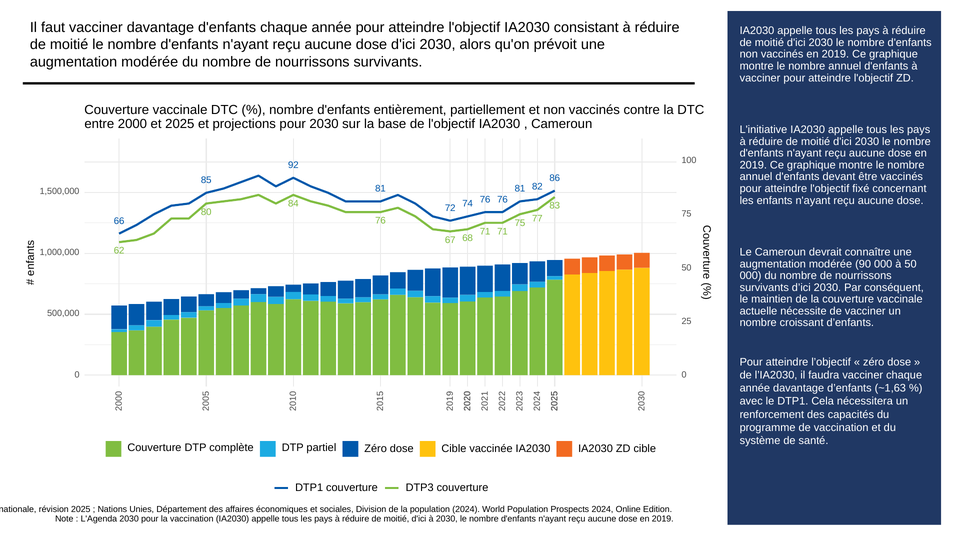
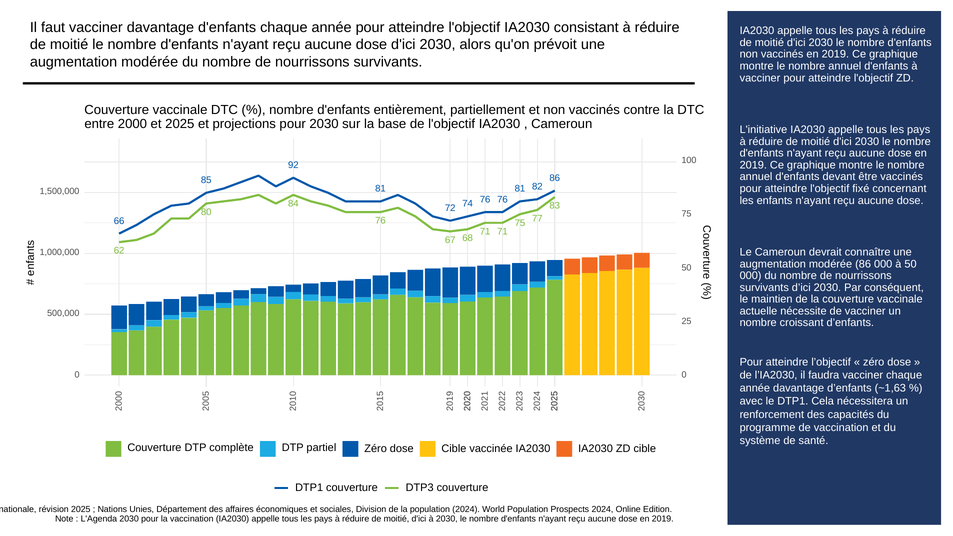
modérée 90: 90 -> 86 (863, 264)
